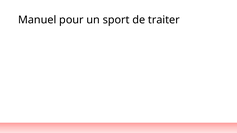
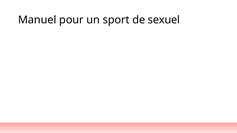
traiter: traiter -> sexuel (164, 20)
